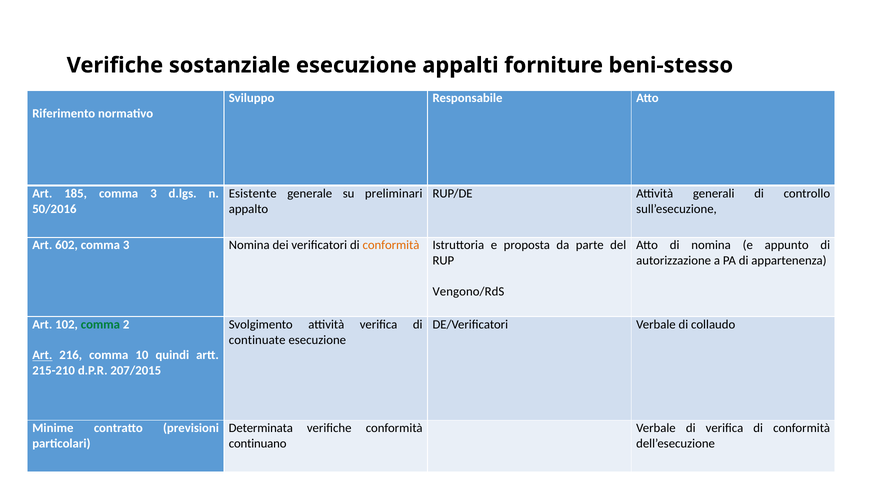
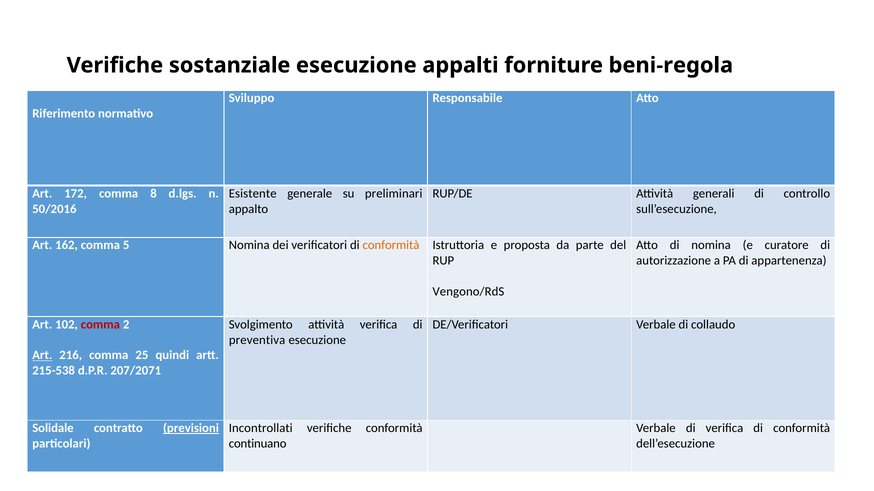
beni-stesso: beni-stesso -> beni-regola (671, 65)
185: 185 -> 172 (76, 194)
3: 3 -> 8 (153, 194)
602: 602 -> 162 (67, 246)
3: 3 -> 5 (126, 246)
appunto: appunto -> curatore (787, 246)
comma colour: green -> red (100, 325)
continuate: continuate -> preventiva (257, 340)
10: 10 -> 25 (142, 356)
215-210: 215-210 -> 215-538 (54, 371)
207/2015: 207/2015 -> 207/2071 (136, 371)
Minime: Minime -> Solidale (53, 429)
previsioni underline: none -> present (191, 429)
Determinata: Determinata -> Incontrollati (261, 429)
